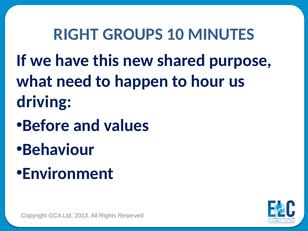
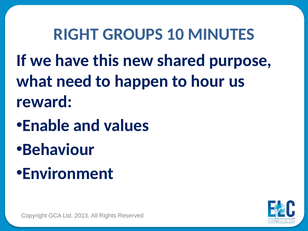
driving: driving -> reward (44, 102)
Before: Before -> Enable (46, 126)
